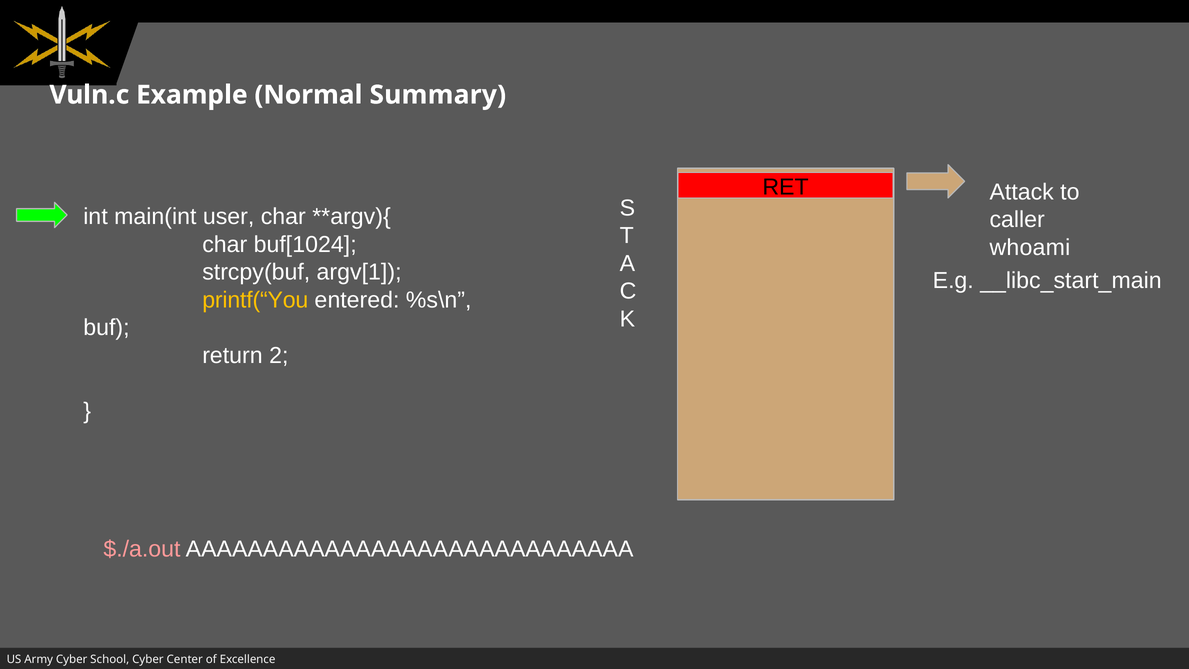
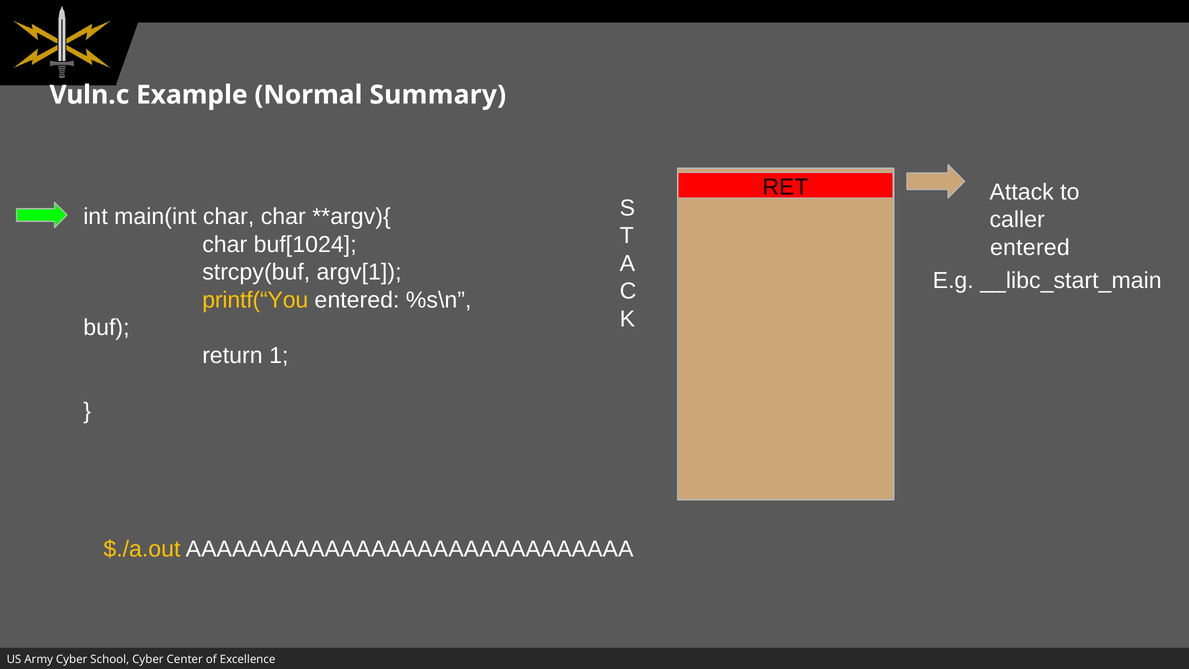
main(int user: user -> char (229, 217)
whoami: whoami -> entered (1030, 248)
2: 2 -> 1 (279, 355)
$./a.out colour: pink -> yellow (142, 549)
